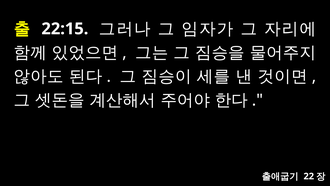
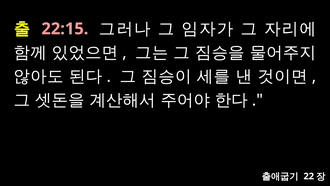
22:15 colour: white -> pink (65, 29)
